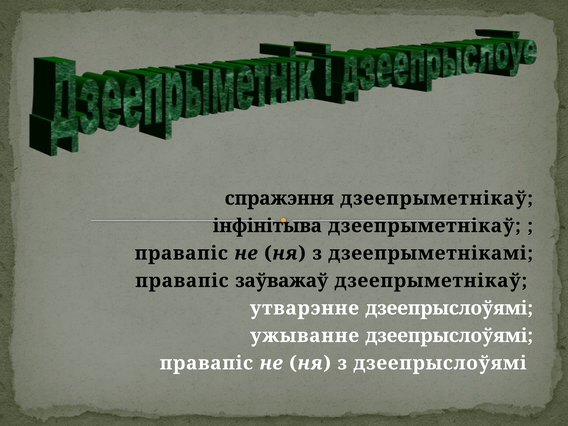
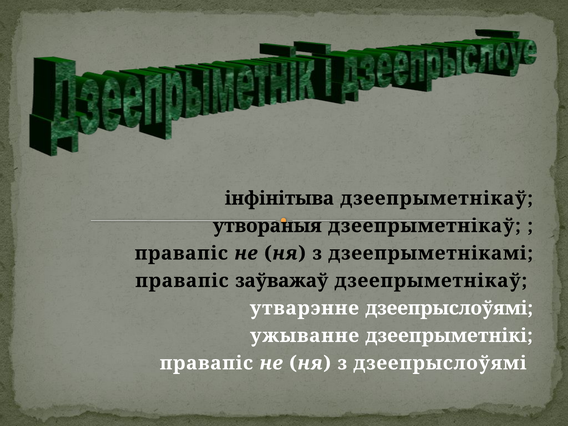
спражэння: спражэння -> інфінітыва (279, 198)
інфінітыва: інфінітыва -> утвораныя (267, 226)
ужыванне дзеепрыслоўямі: дзеепрыслоўямі -> дзеепрыметнікі (449, 336)
